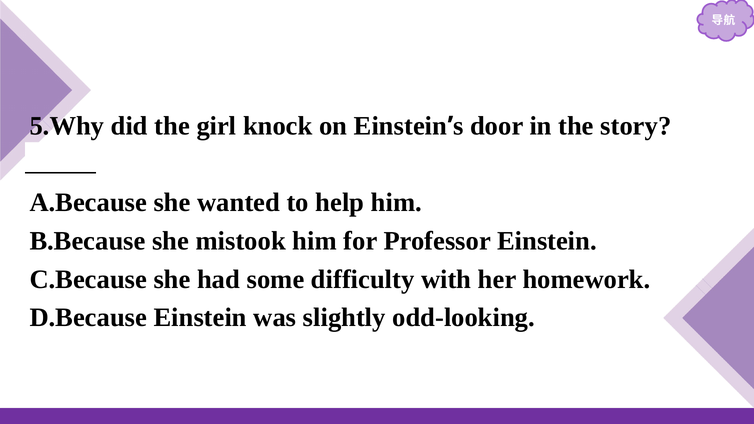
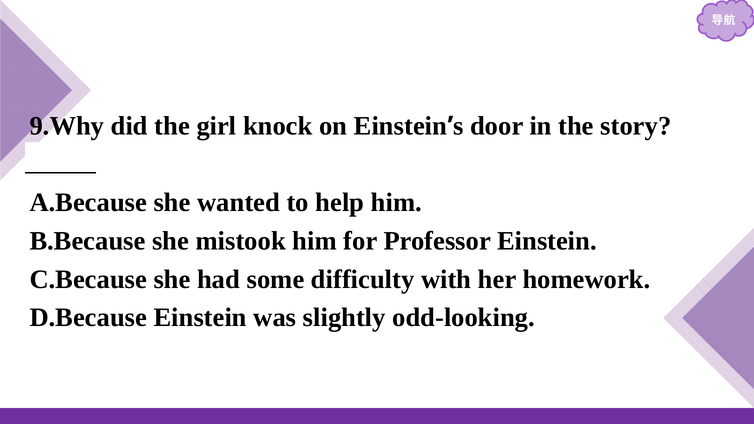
5.Why: 5.Why -> 9.Why (67, 126)
